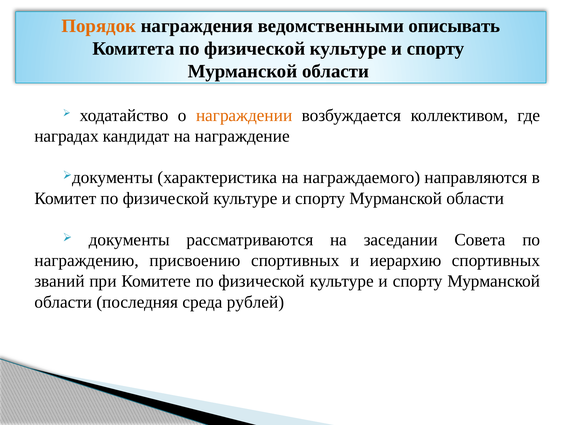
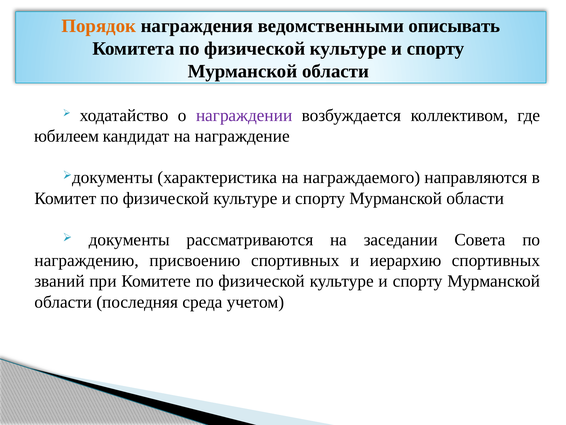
награждении colour: orange -> purple (244, 115)
наградах: наградах -> юбилеем (67, 136)
рублей: рублей -> учетом (256, 302)
